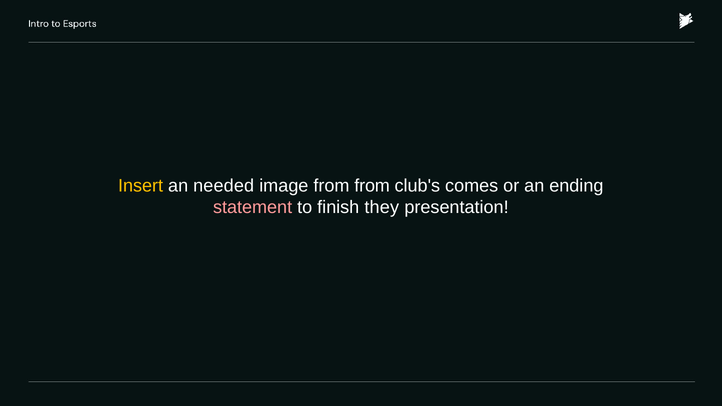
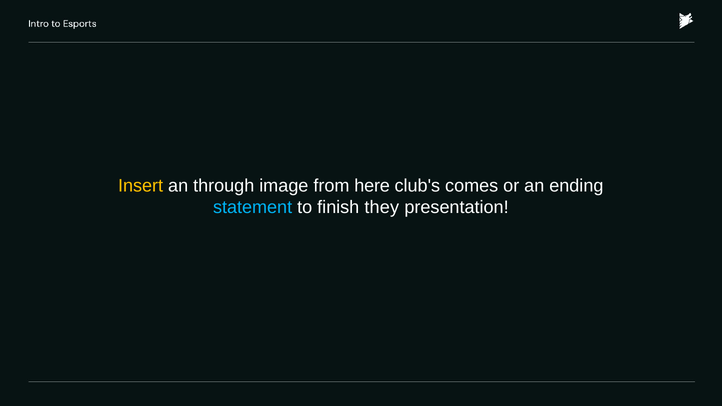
needed: needed -> through (224, 186)
from from: from -> here (372, 186)
statement colour: pink -> light blue (253, 207)
